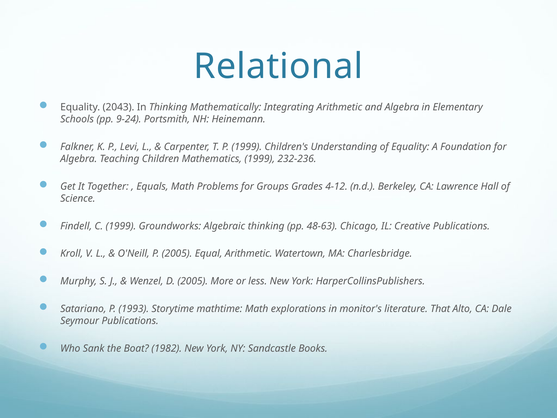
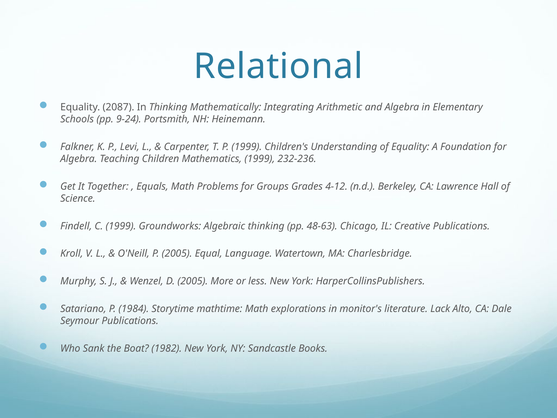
2043: 2043 -> 2087 (118, 107)
Equal Arithmetic: Arithmetic -> Language (249, 254)
1993: 1993 -> 1984 (134, 309)
That: That -> Lack (440, 309)
